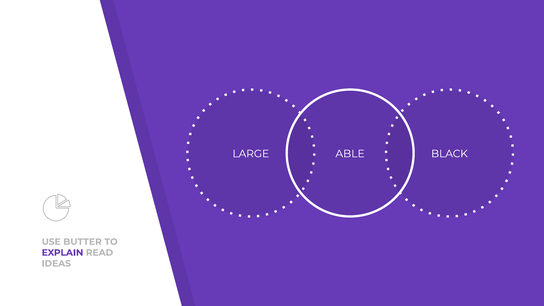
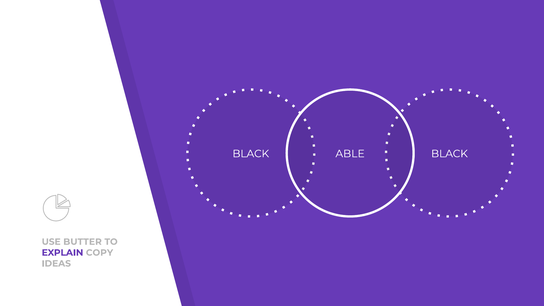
LARGE: LARGE -> BLACK (251, 154)
READ: READ -> COPY (99, 253)
